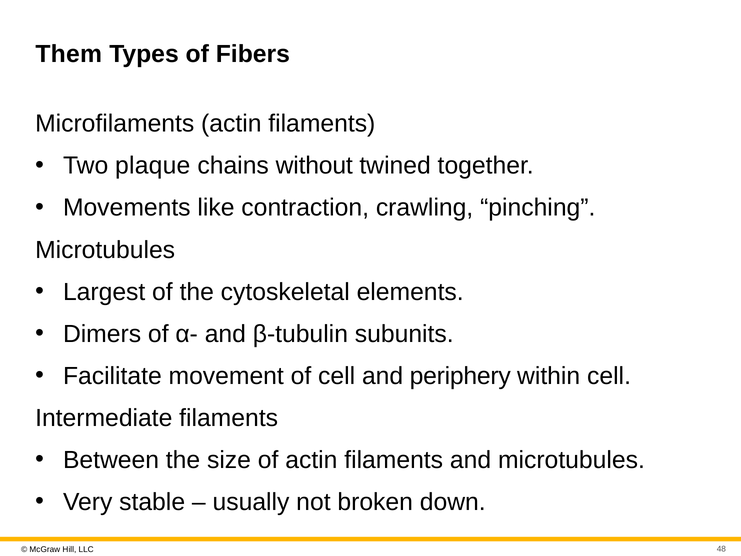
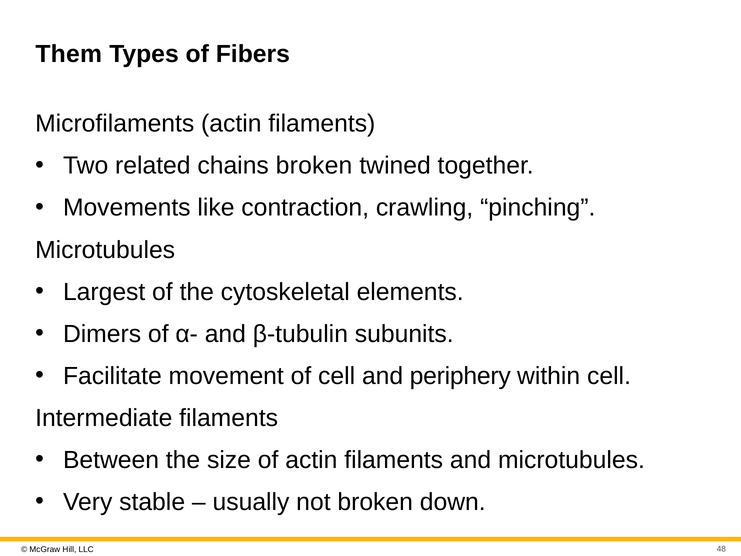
plaque: plaque -> related (153, 166)
chains without: without -> broken (314, 166)
